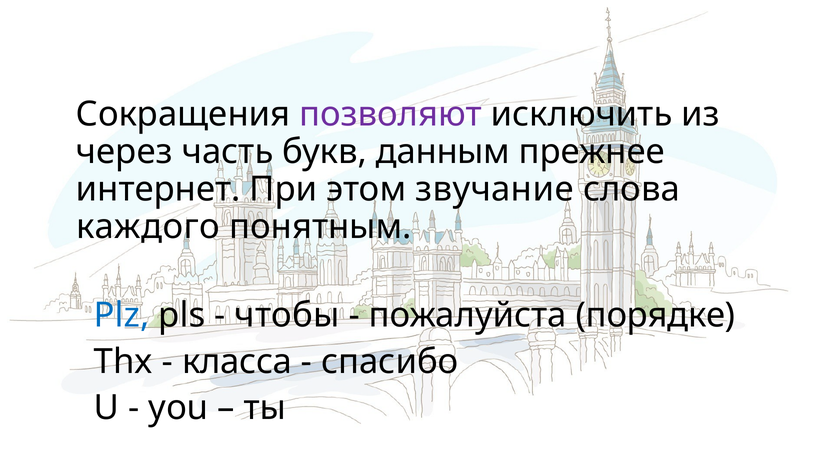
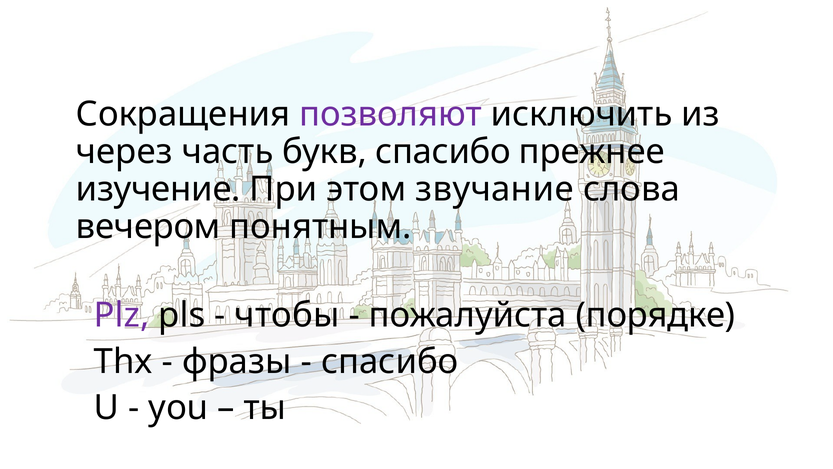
букв данным: данным -> спасибо (443, 152)
интернет: интернет -> изучение (158, 189)
каждого: каждого -> вечером (148, 226)
Plz colour: blue -> purple (122, 315)
класса: класса -> фразы (237, 361)
